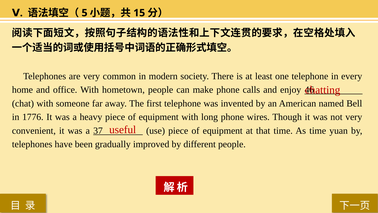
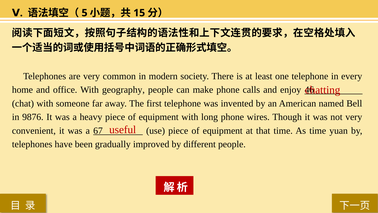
hometown: hometown -> geography (123, 90)
1776: 1776 -> 9876 (33, 117)
37: 37 -> 67 (98, 130)
